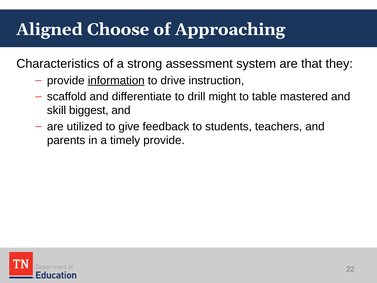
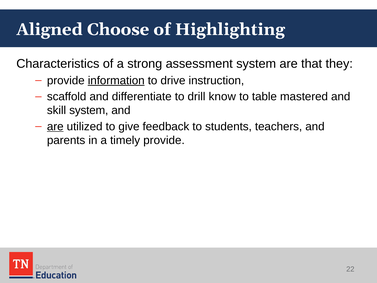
Approaching: Approaching -> Highlighting (230, 29)
might: might -> know (222, 97)
skill biggest: biggest -> system (89, 110)
are underline: none -> present (55, 126)
